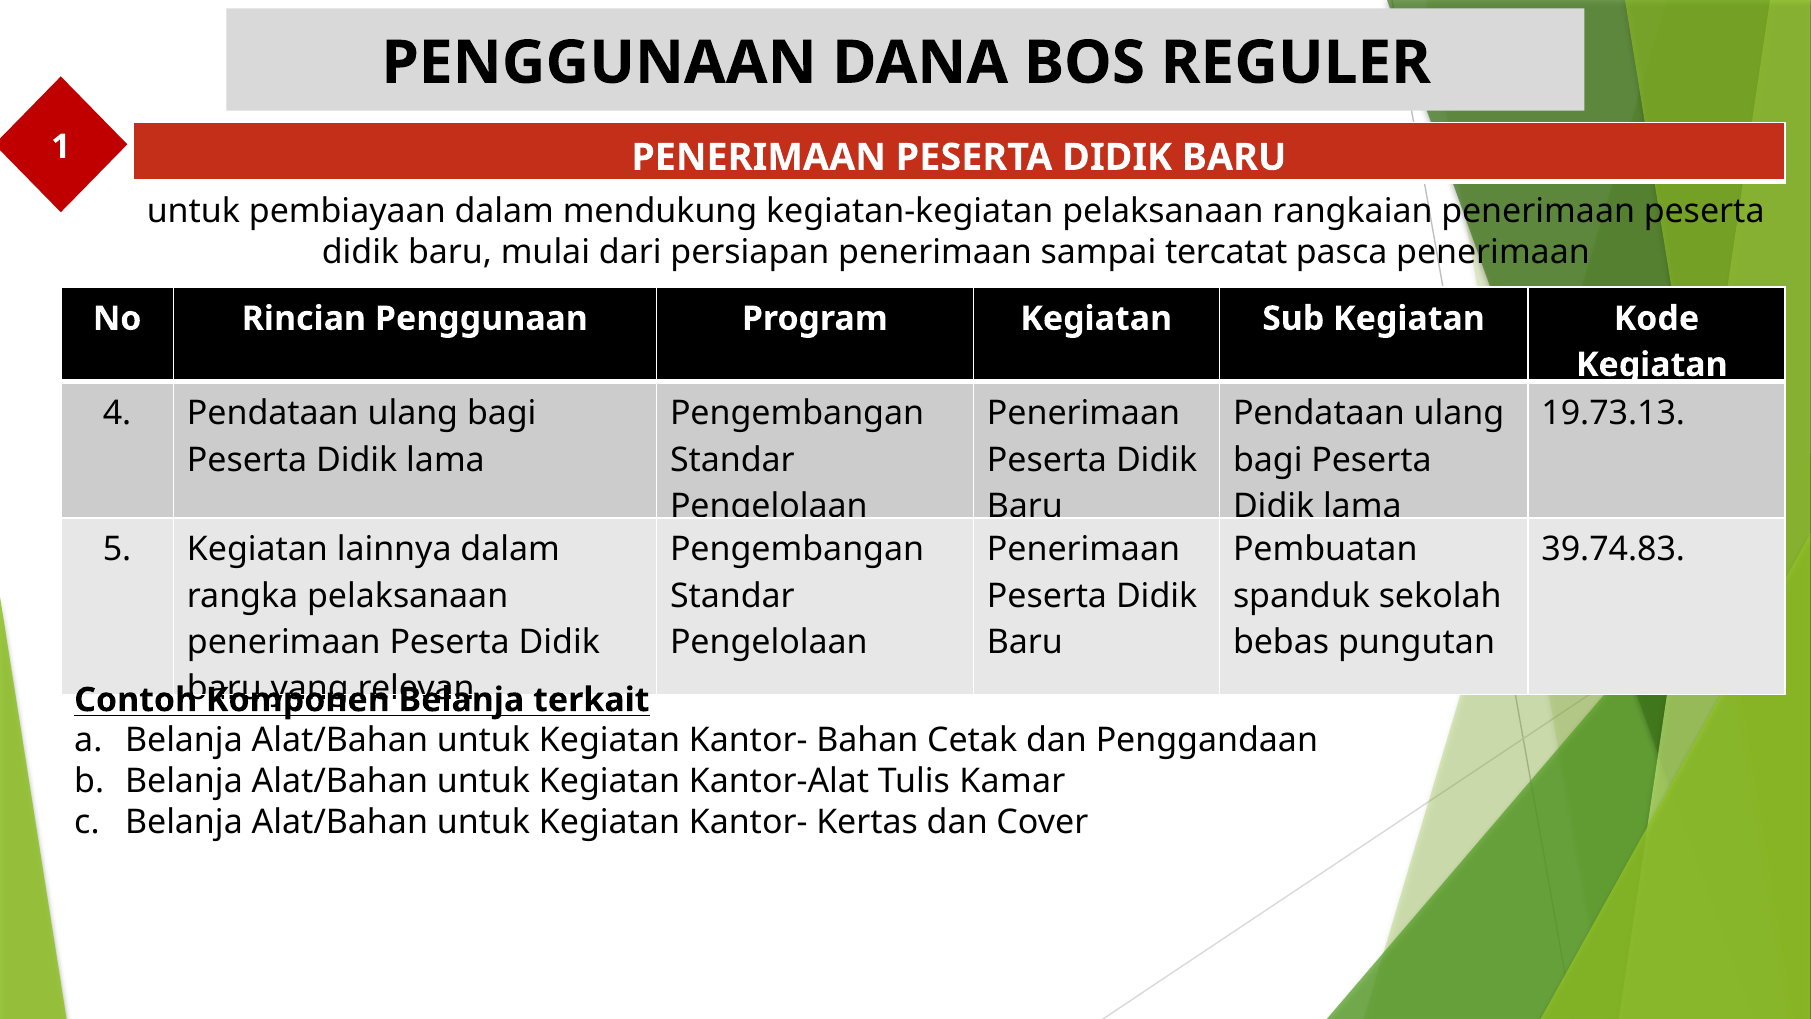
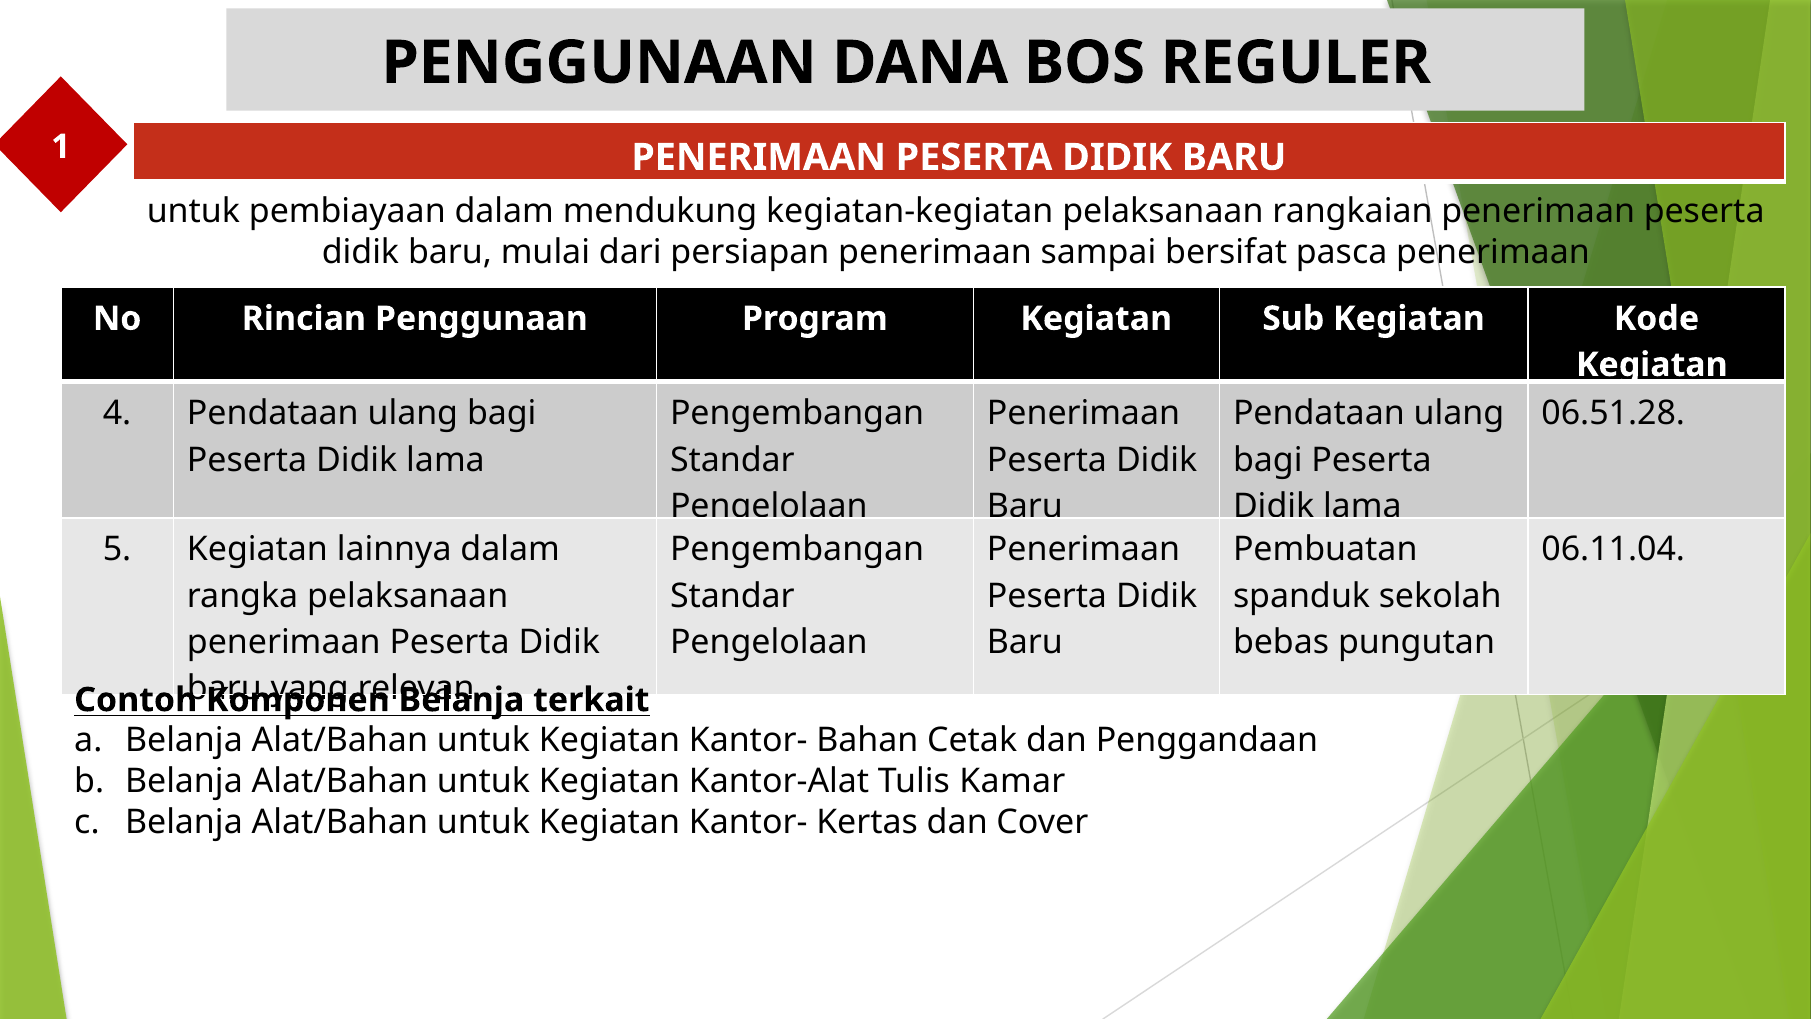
tercatat: tercatat -> bersifat (1226, 252)
19.73.13: 19.73.13 -> 06.51.28 (1613, 414)
39.74.83: 39.74.83 -> 06.11.04 (1613, 549)
